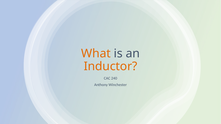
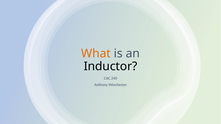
Inductor colour: orange -> black (110, 66)
